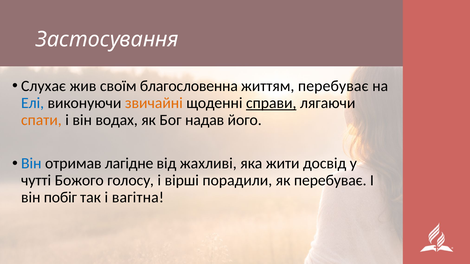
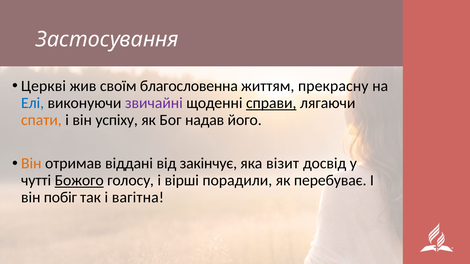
Слухає: Слухає -> Церкві (44, 86)
життям перебуває: перебуває -> прекрасну (333, 86)
звичайні colour: orange -> purple (154, 103)
водах: водах -> успіху (117, 120)
Він colour: blue -> orange (31, 164)
лагідне: лагідне -> віддані (129, 164)
жахливі: жахливі -> закінчує (208, 164)
жити: жити -> візит (283, 164)
Божого underline: none -> present (79, 181)
